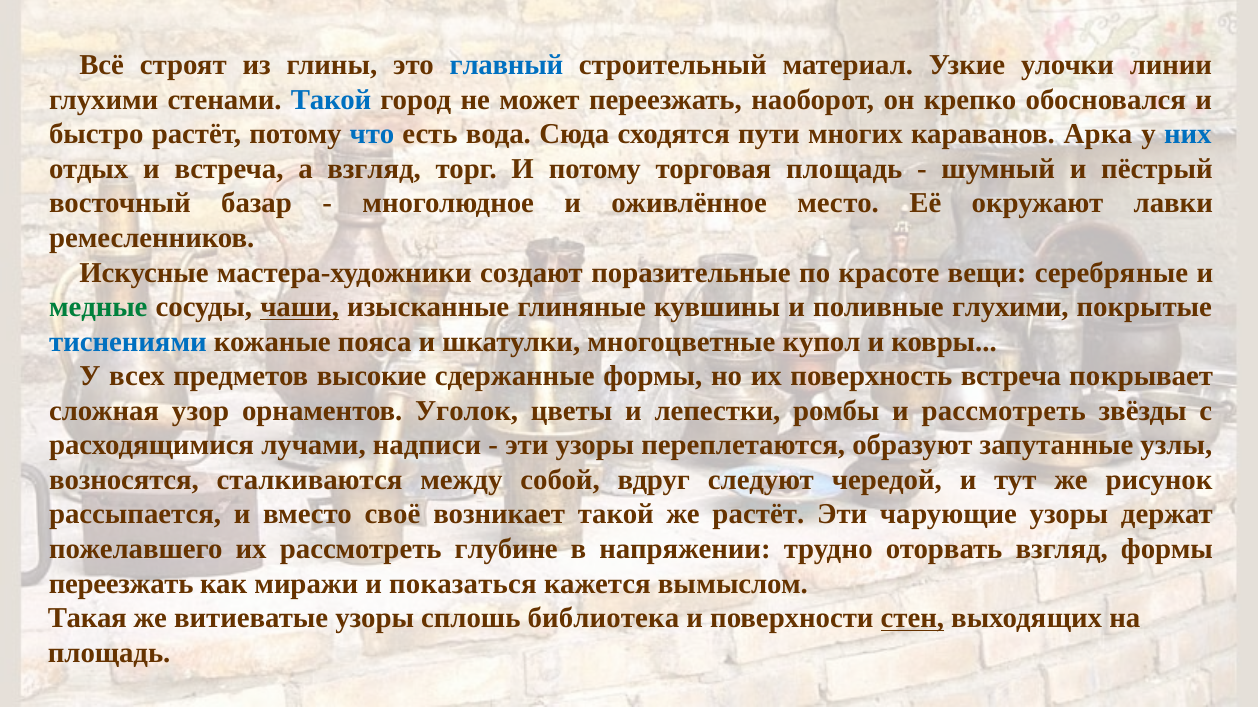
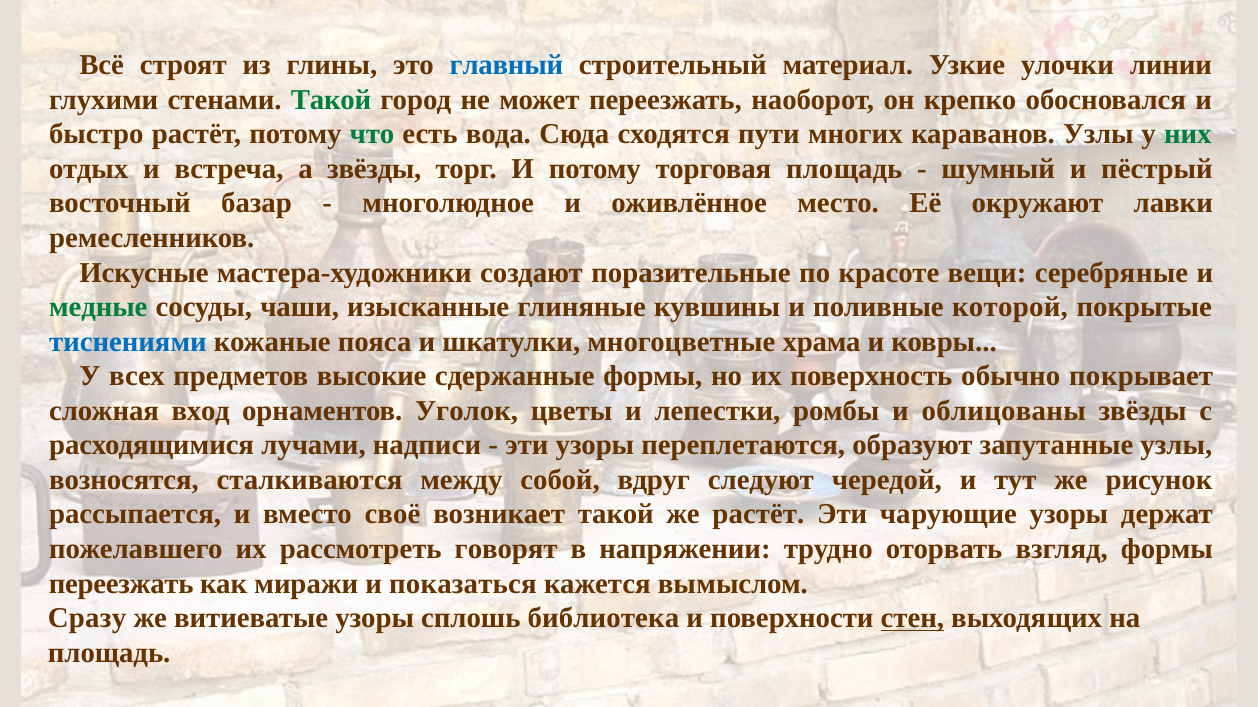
Такой colour: blue -> green (331, 100)
что colour: blue -> green (372, 134)
караванов Арка: Арка -> Узлы (1098, 134)
них colour: blue -> green (1188, 134)
а взгляд: взгляд -> звёзды (374, 169)
чаши underline: present -> none (300, 307)
поливные глухими: глухими -> которой (1010, 307)
купол: купол -> храма (822, 342)
поверхность встреча: встреча -> обычно (1011, 377)
узор: узор -> вход (201, 411)
и рассмотреть: рассмотреть -> облицованы (1004, 411)
глубине: глубине -> говорят (506, 549)
Такая: Такая -> Сразу (87, 619)
